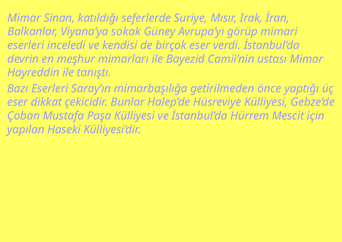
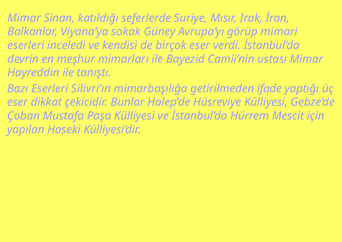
Saray’ın: Saray’ın -> Silivri’ın (91, 88)
önce: önce -> ifade (269, 88)
